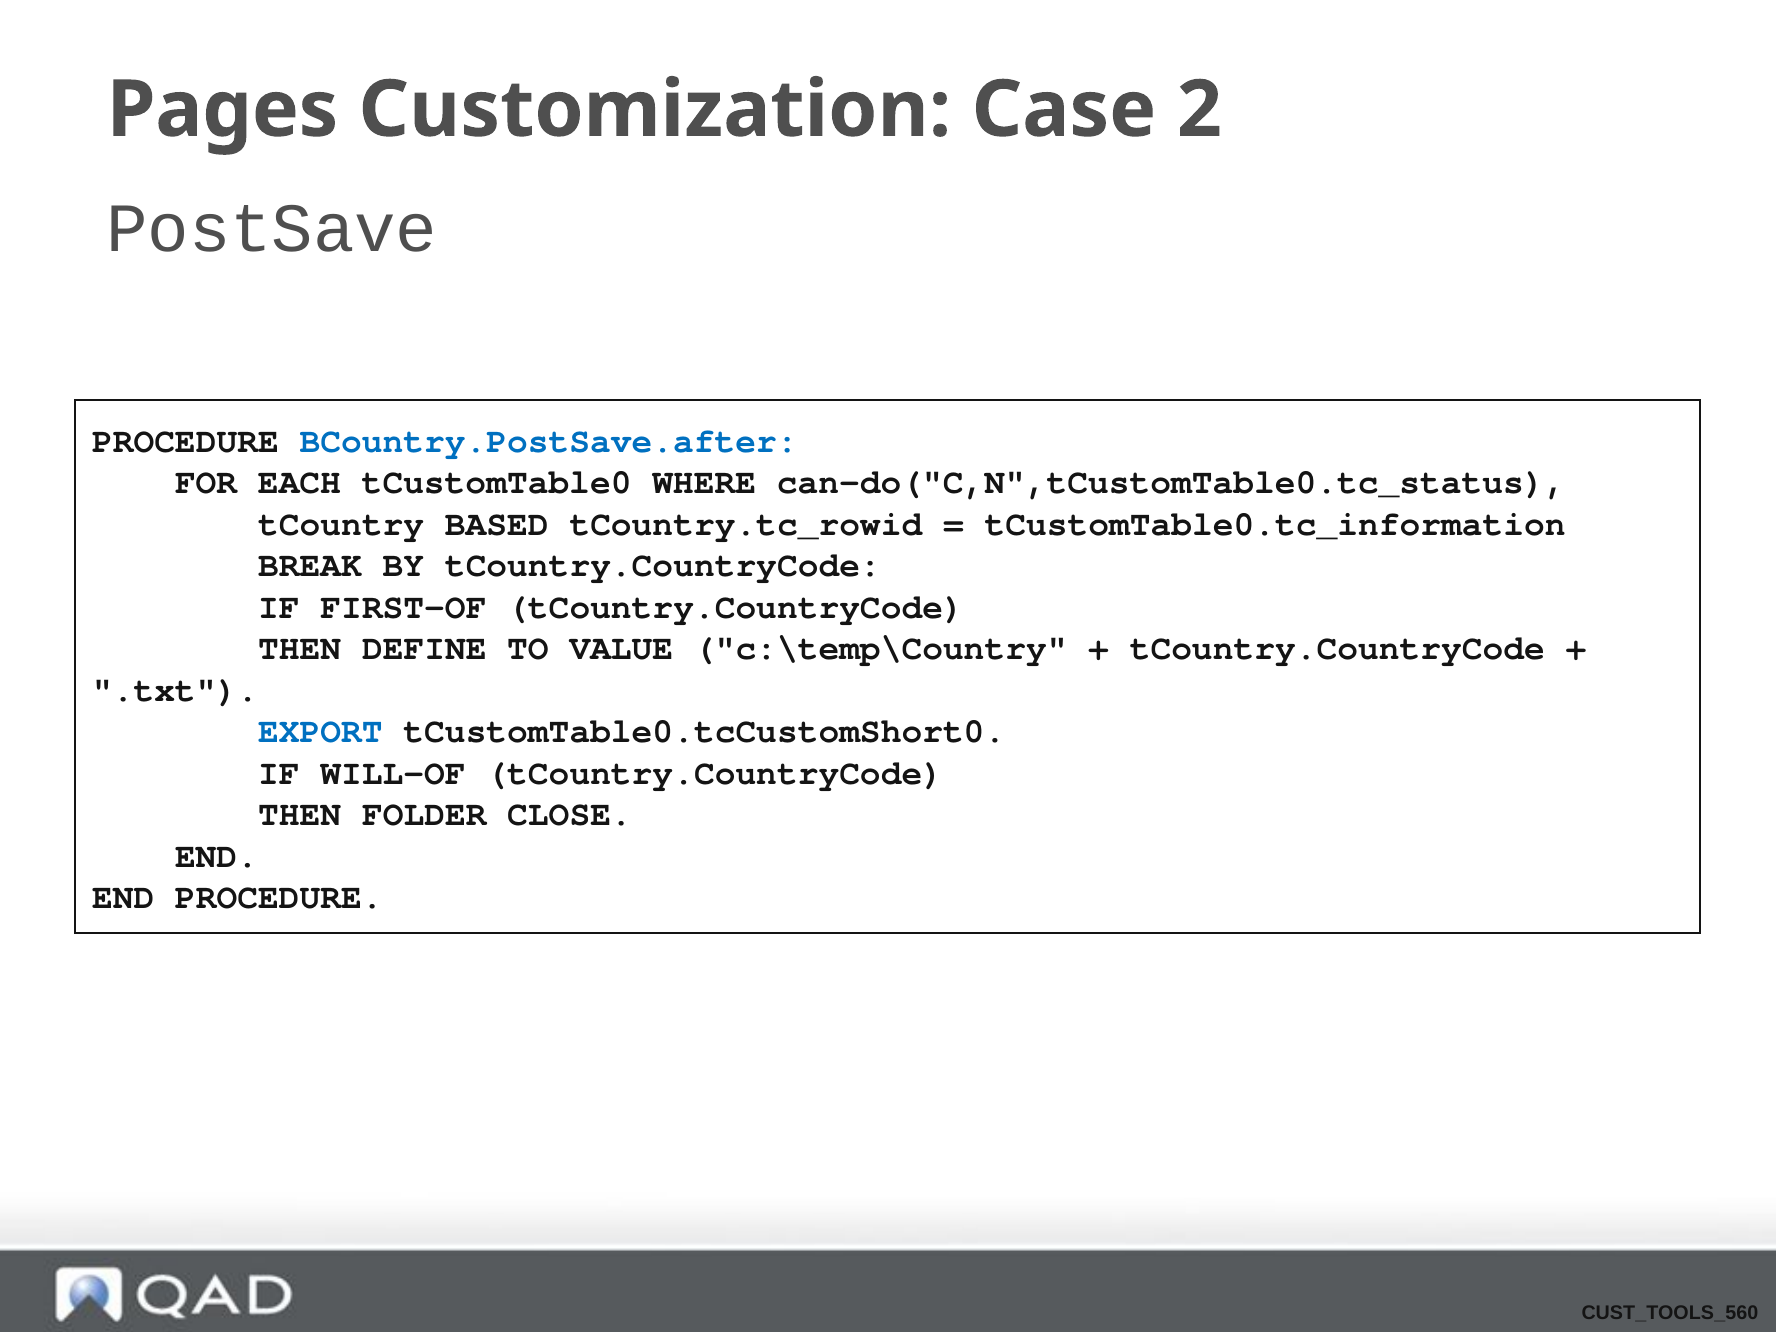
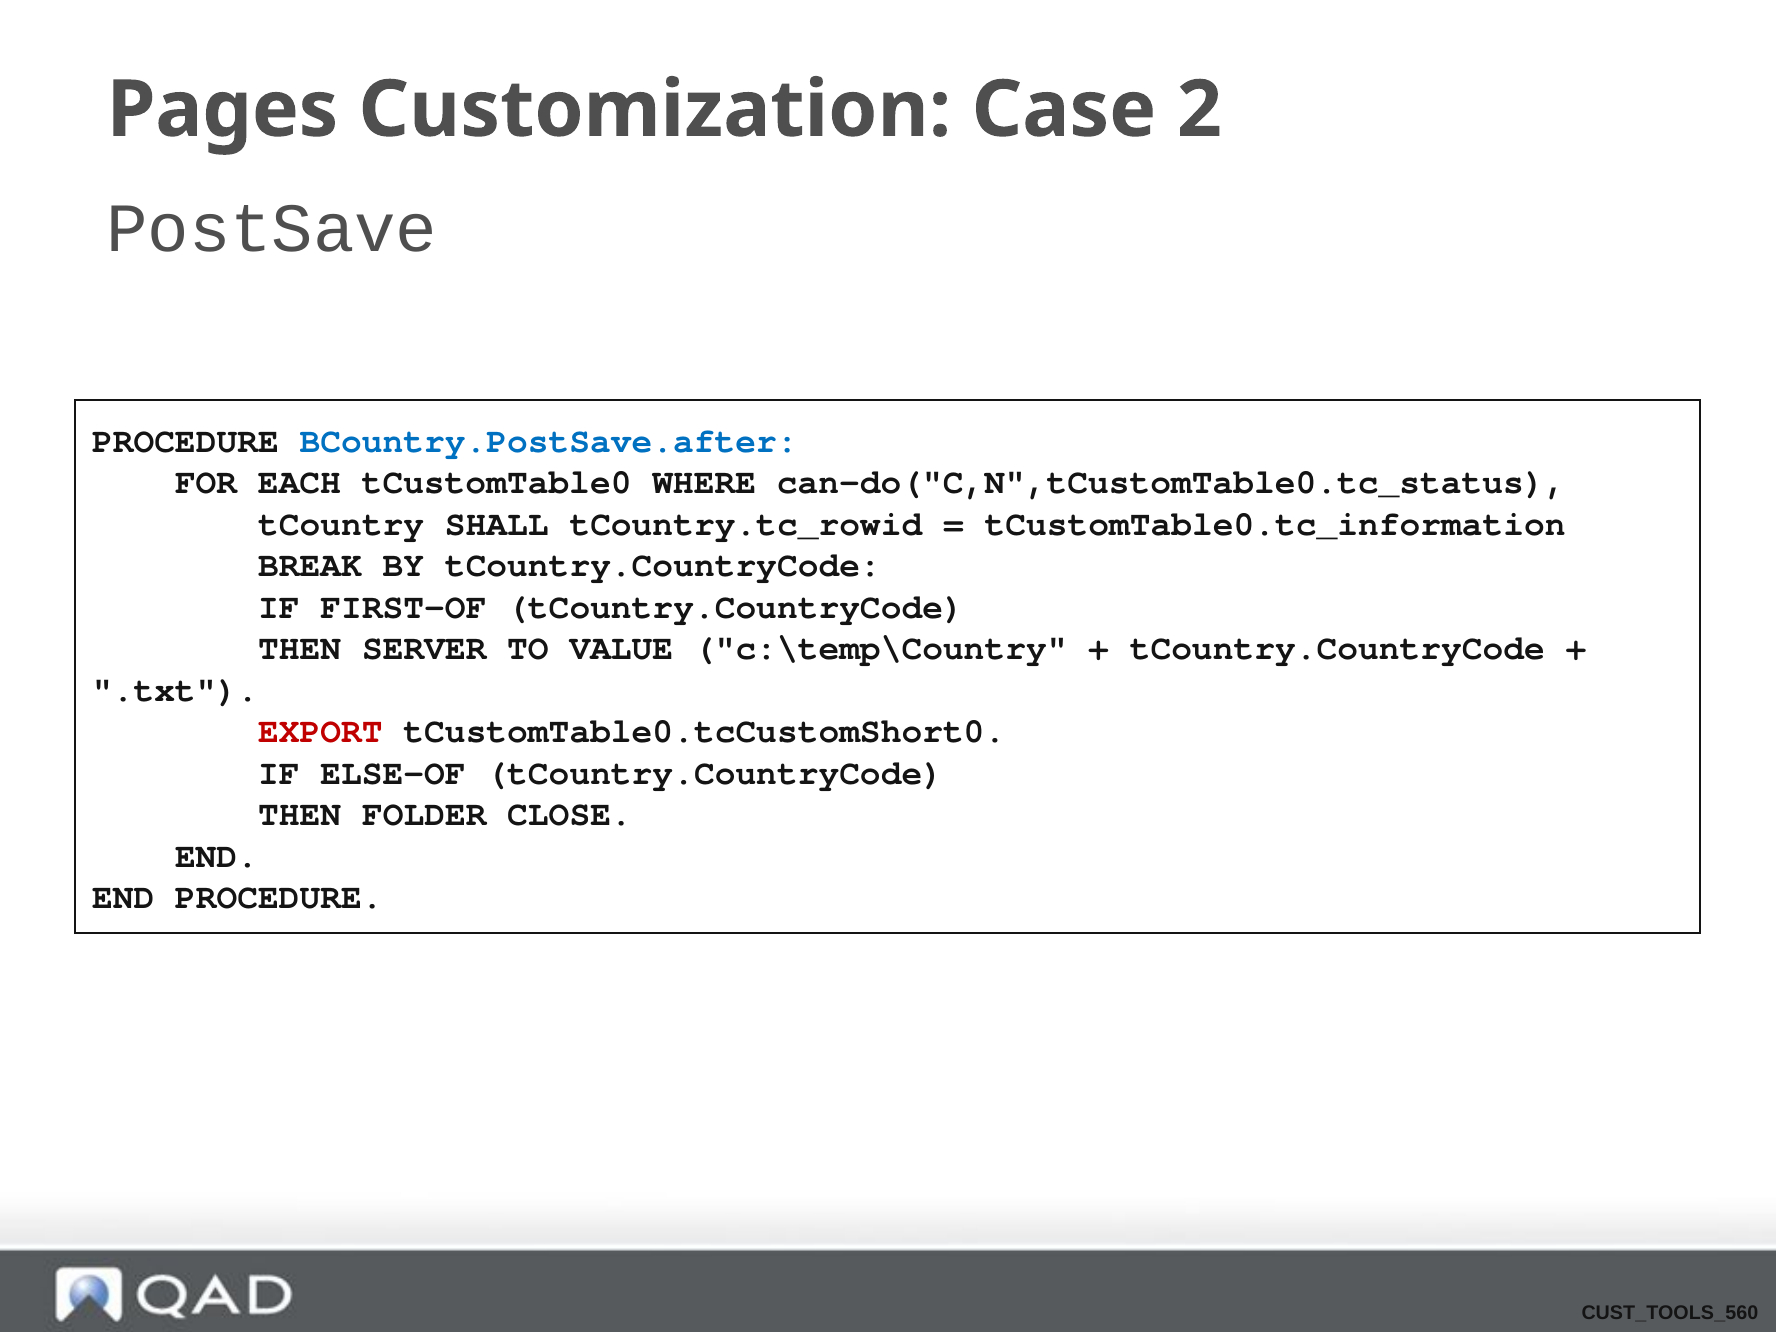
BASED: BASED -> SHALL (497, 524)
DEFINE: DEFINE -> SERVER (424, 648)
EXPORT colour: blue -> red (320, 731)
WILL-OF: WILL-OF -> ELSE-OF (393, 773)
